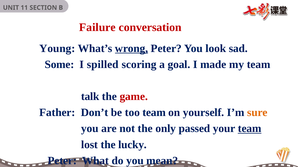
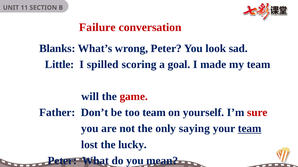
Young: Young -> Blanks (57, 49)
wrong underline: present -> none (132, 49)
Some: Some -> Little (59, 65)
talk: talk -> will (90, 97)
sure colour: orange -> red (257, 113)
passed: passed -> saying (194, 129)
